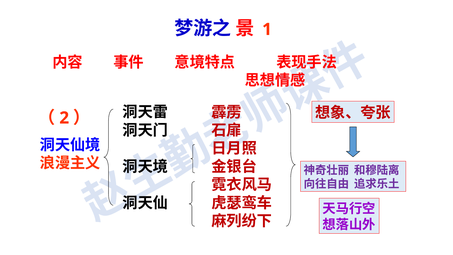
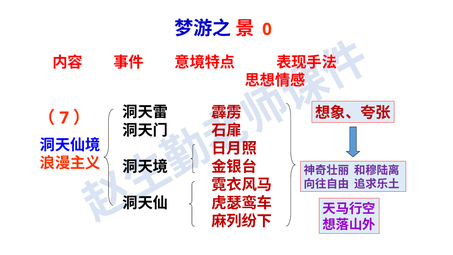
1: 1 -> 0 (267, 29)
2: 2 -> 7 (64, 118)
